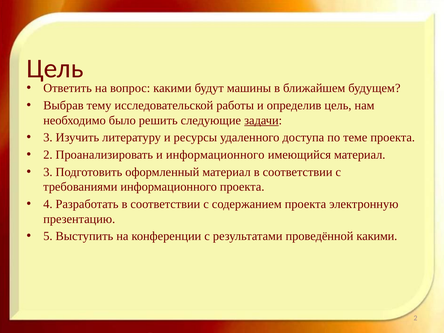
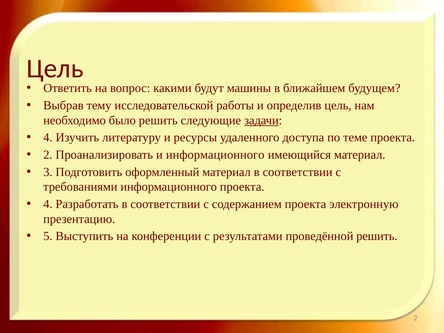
3: 3 -> 4 (48, 138)
проведённой какими: какими -> решить (377, 236)
